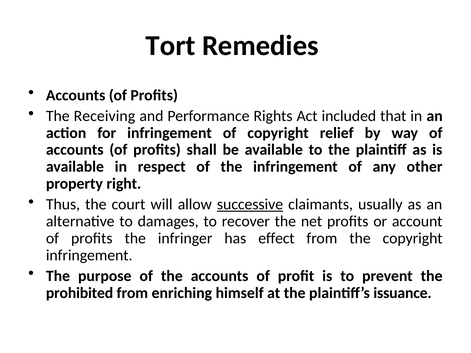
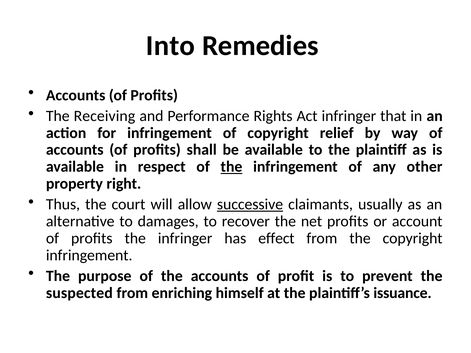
Tort: Tort -> Into (170, 46)
Act included: included -> infringer (349, 116)
the underline: none -> present (231, 167)
prohibited: prohibited -> suspected (79, 293)
